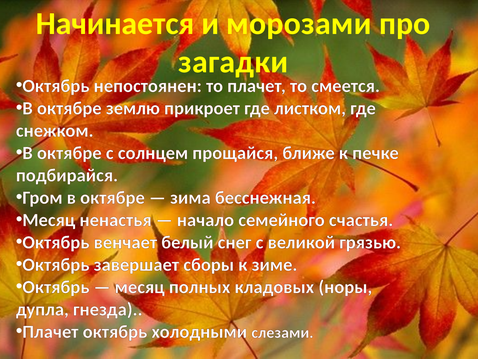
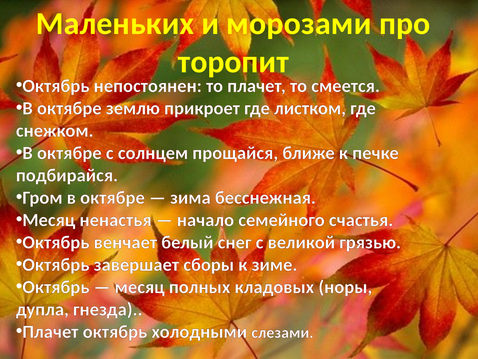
Начинается: Начинается -> Маленьких (115, 24)
загадки: загадки -> торопит (233, 62)
